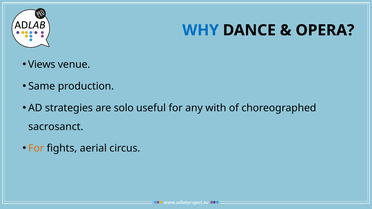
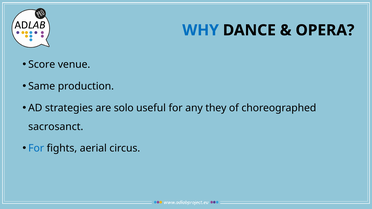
Views: Views -> Score (42, 65)
with: with -> they (216, 108)
For colour: orange -> blue (36, 149)
